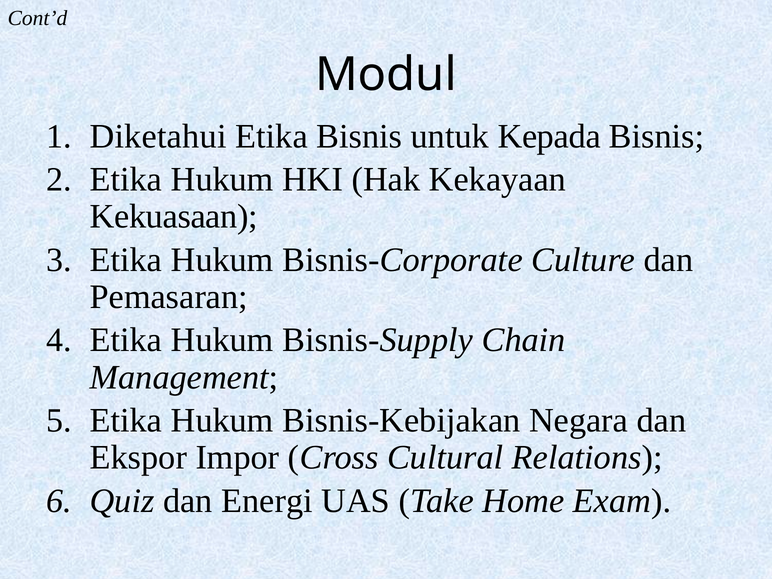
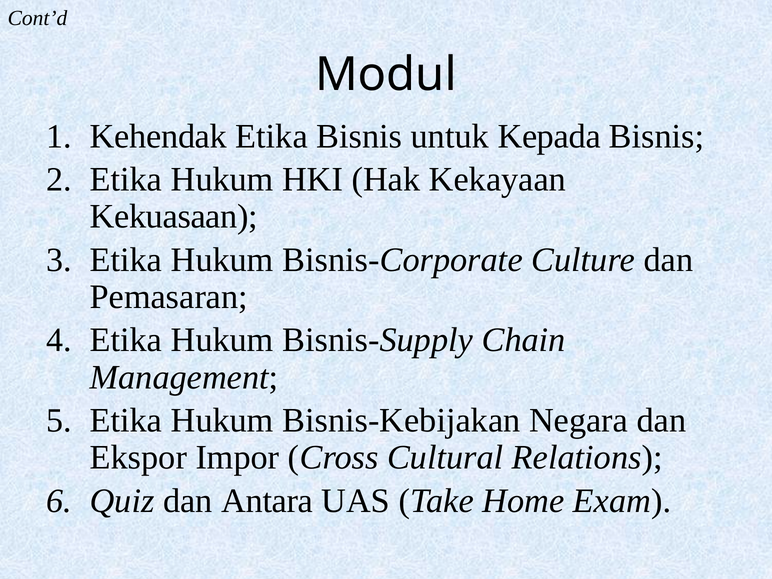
Diketahui: Diketahui -> Kehendak (158, 136)
Energi: Energi -> Antara (267, 501)
